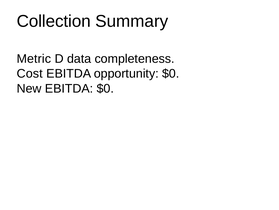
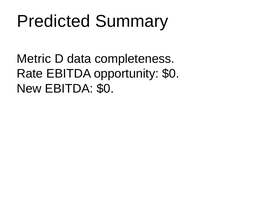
Collection: Collection -> Predicted (54, 21)
Cost: Cost -> Rate (30, 73)
